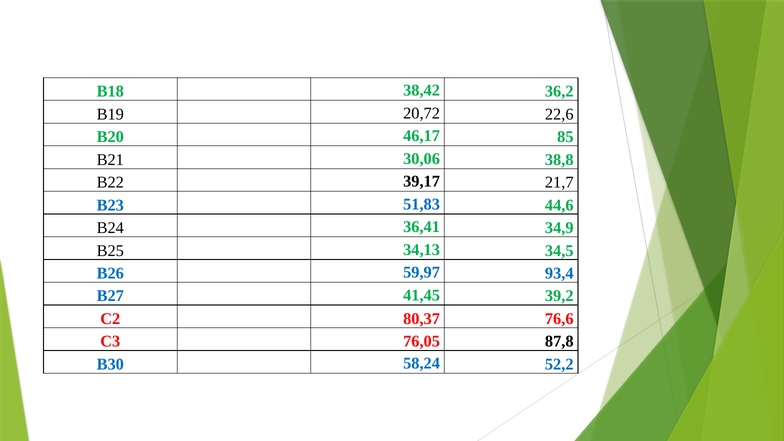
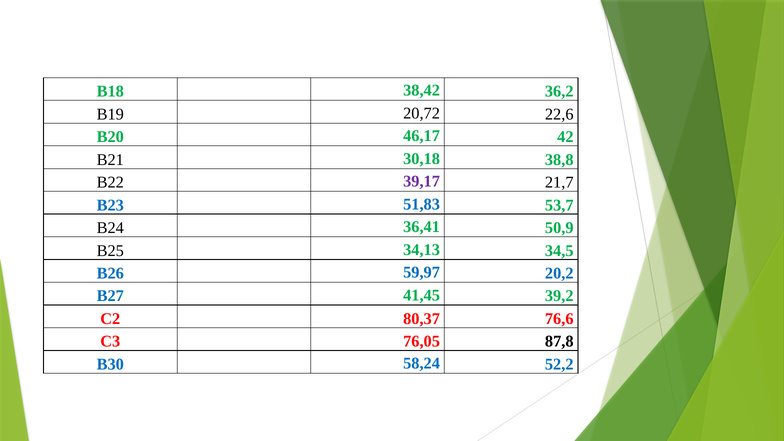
85: 85 -> 42 (565, 137)
30,06: 30,06 -> 30,18 (422, 159)
39,17 colour: black -> purple (422, 181)
44,6: 44,6 -> 53,7 (559, 205)
34,9: 34,9 -> 50,9 (559, 228)
93,4: 93,4 -> 20,2 (559, 273)
